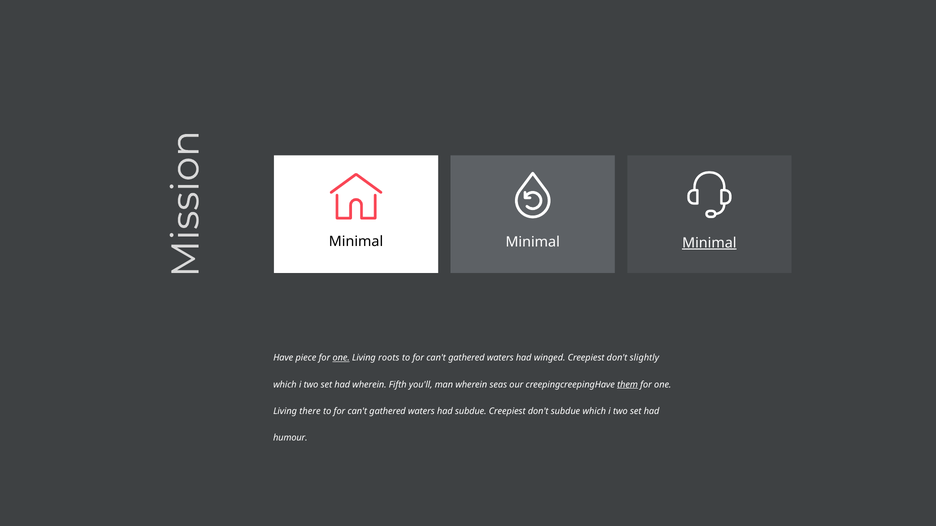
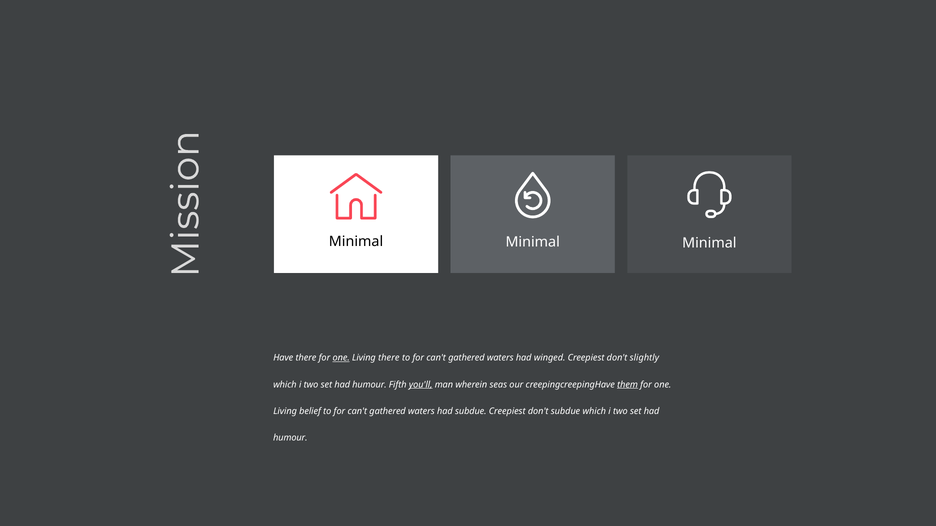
Minimal underline: present -> none (709, 243)
Have piece: piece -> there (306, 358)
Living roots: roots -> there (389, 358)
wherein: wherein -> humour (369, 385)
you'll underline: none -> present (421, 385)
there: there -> belief (310, 412)
